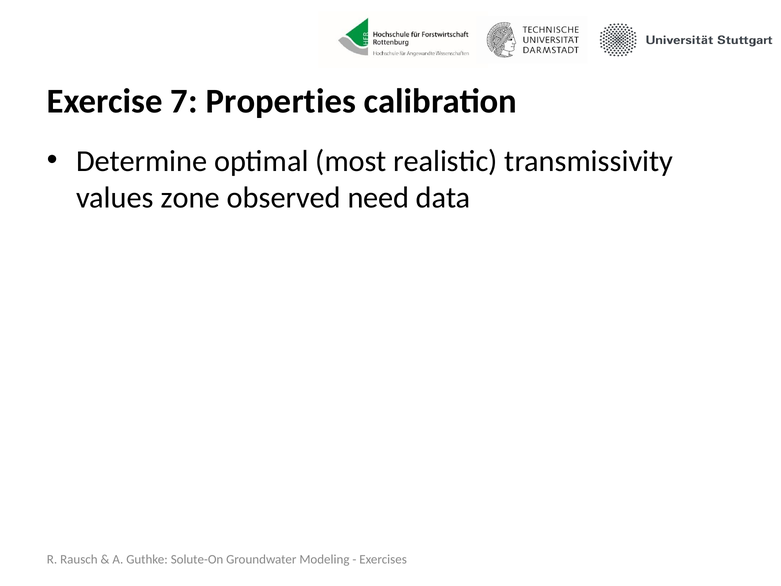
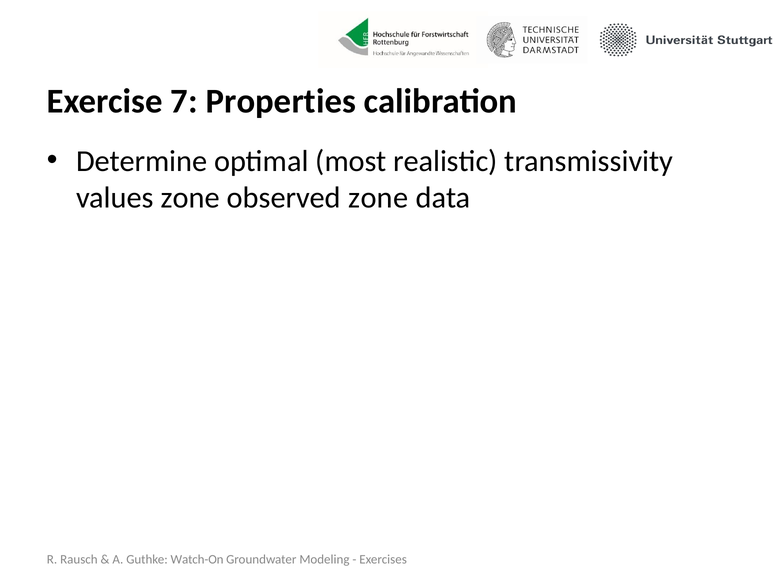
observed need: need -> zone (378, 197)
Solute-On: Solute-On -> Watch-On (197, 559)
